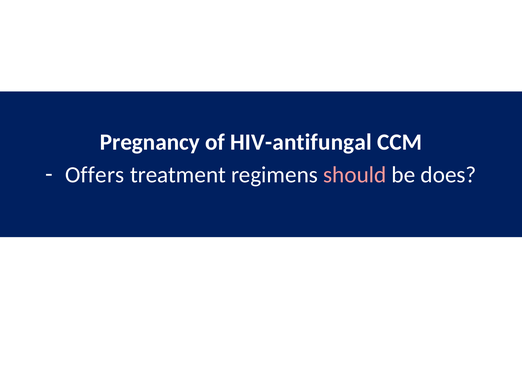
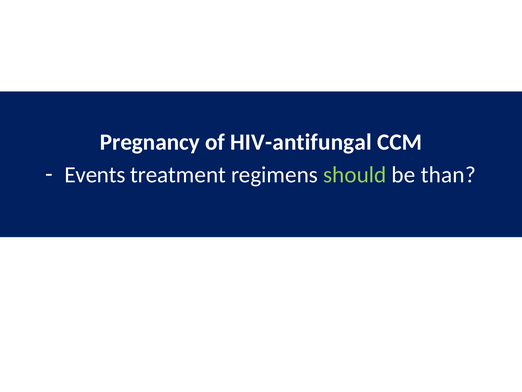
Offers: Offers -> Events (95, 175)
should colour: pink -> light green (355, 175)
does: does -> than (448, 175)
